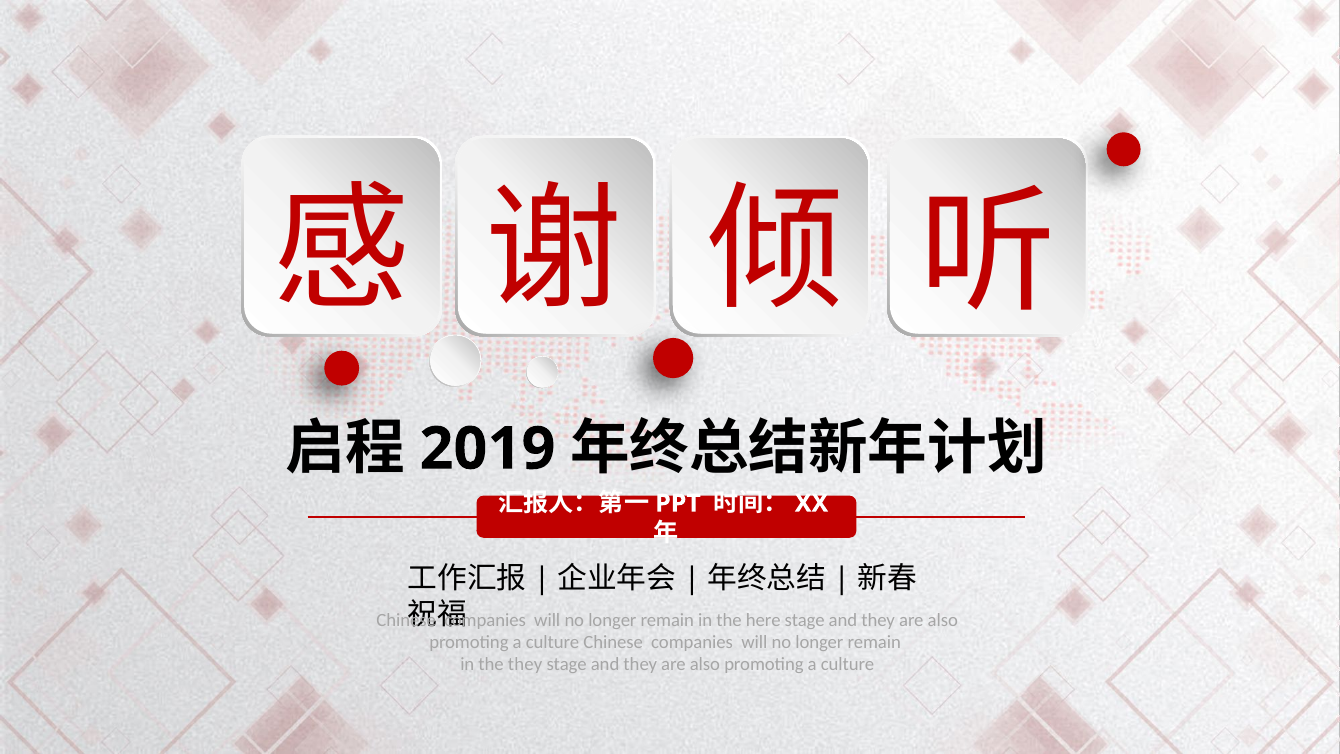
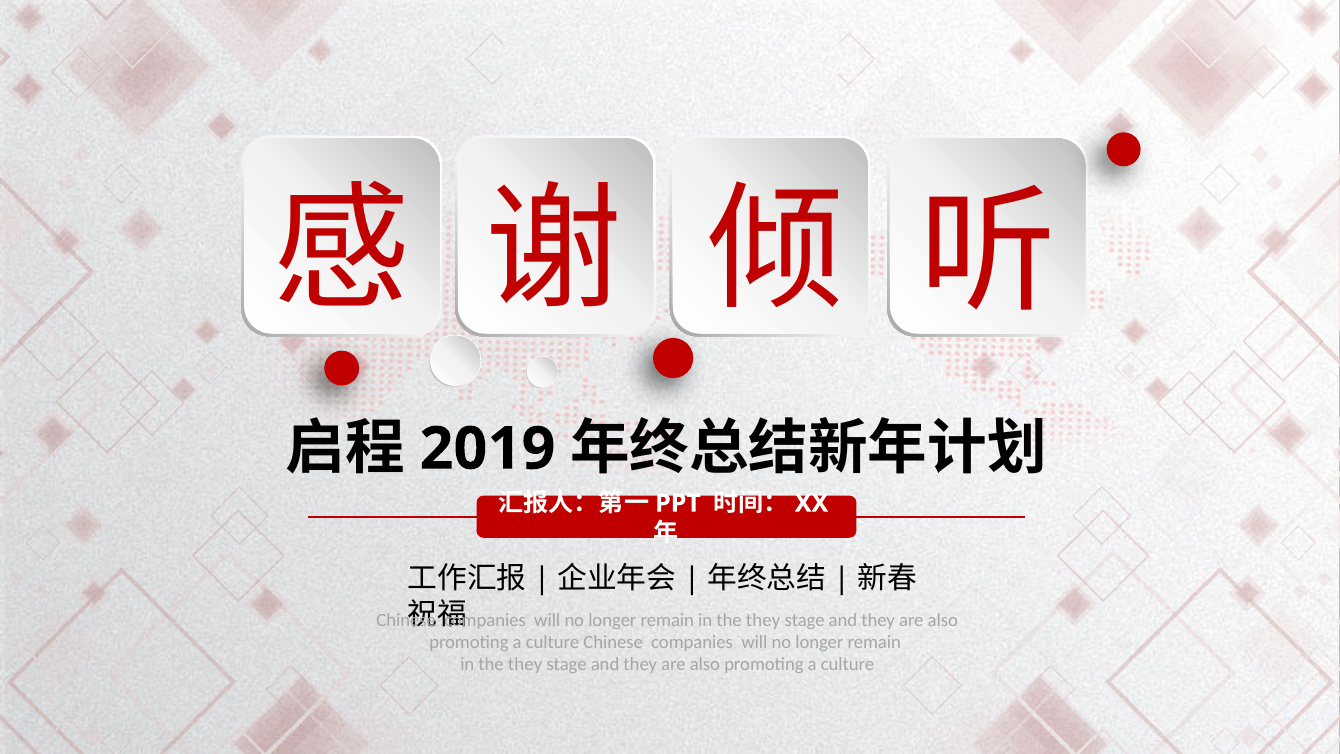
here: here -> they (763, 620)
